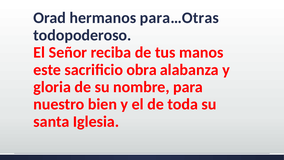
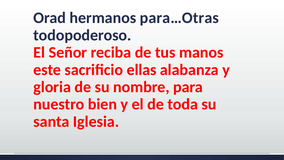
obra: obra -> ellas (142, 70)
